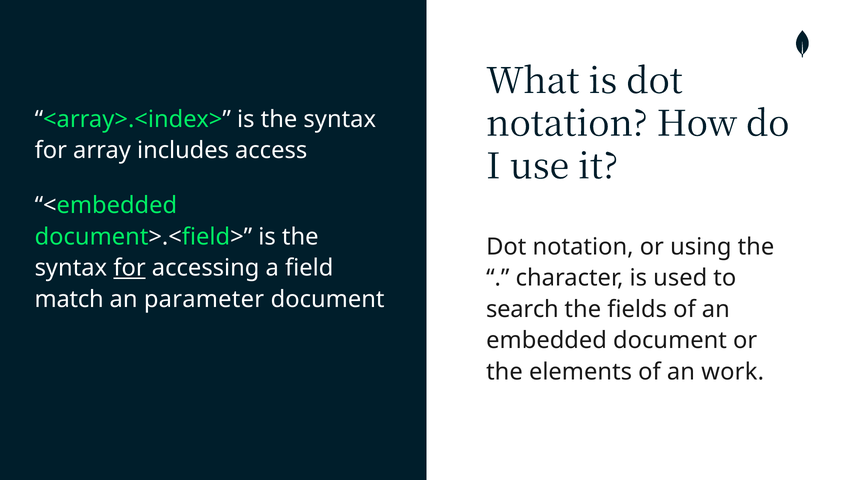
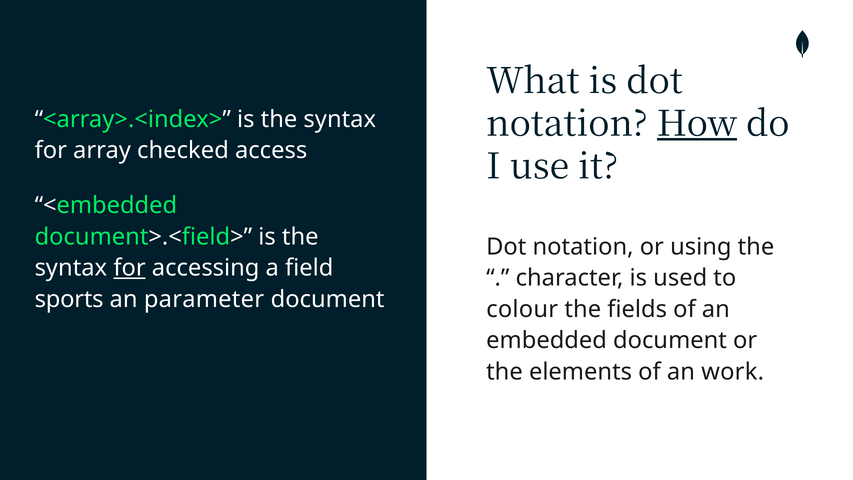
How underline: none -> present (697, 124)
includes: includes -> checked (183, 150)
match: match -> sports (69, 299)
search: search -> colour (522, 309)
